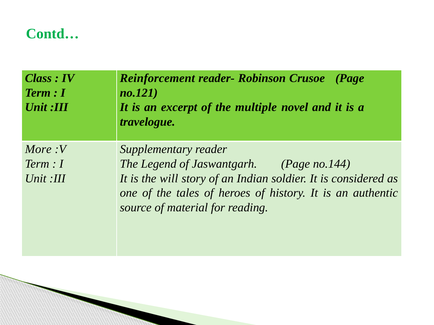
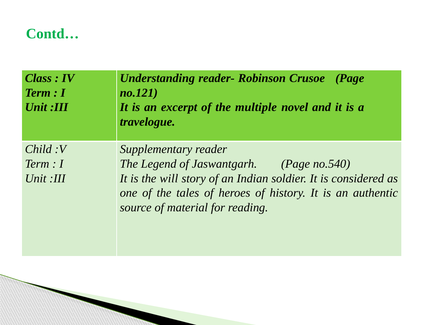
Reinforcement: Reinforcement -> Understanding (157, 78)
More: More -> Child (38, 150)
no.144: no.144 -> no.540 (332, 164)
